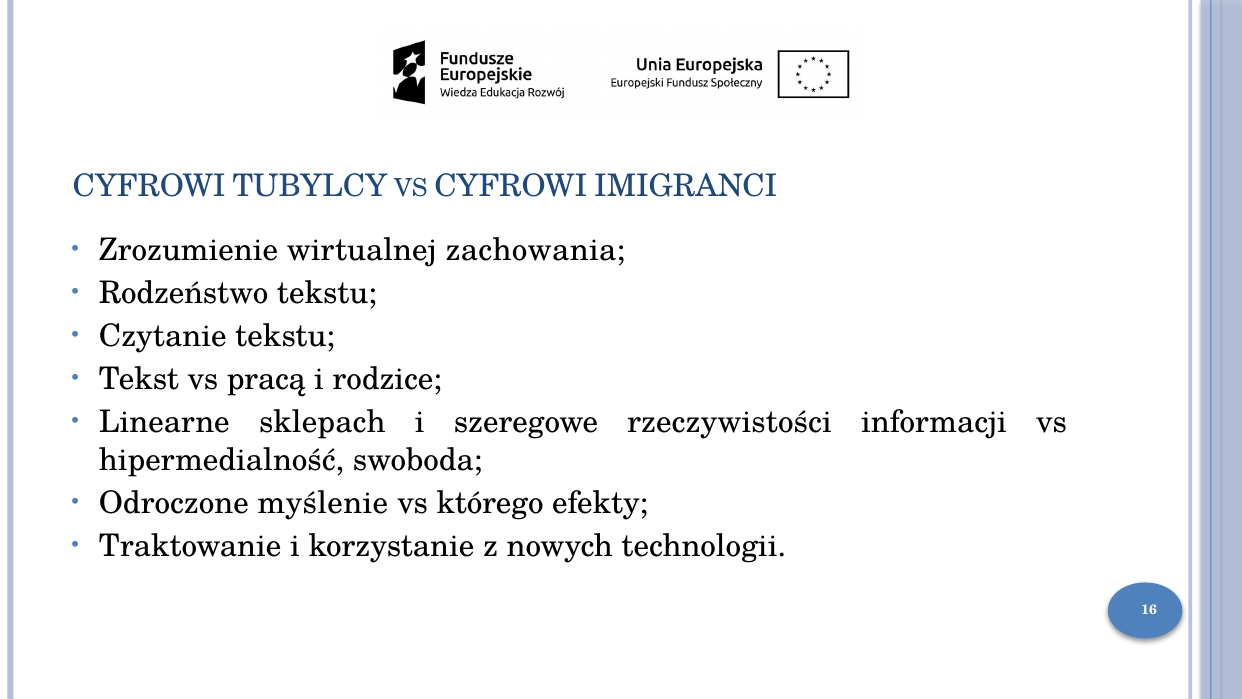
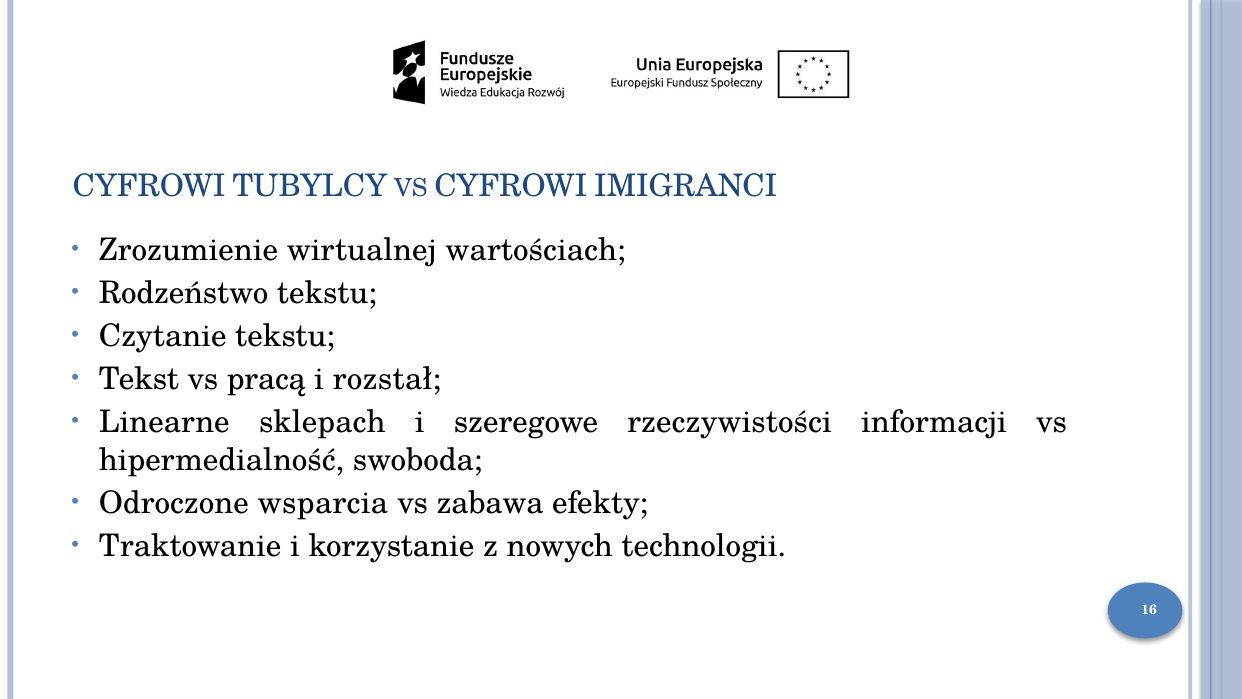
zachowania: zachowania -> wartościach (536, 250)
rodzice: rodzice -> rozstał (387, 379)
myślenie: myślenie -> wsparcia (323, 503)
którego: którego -> zabawa (490, 503)
